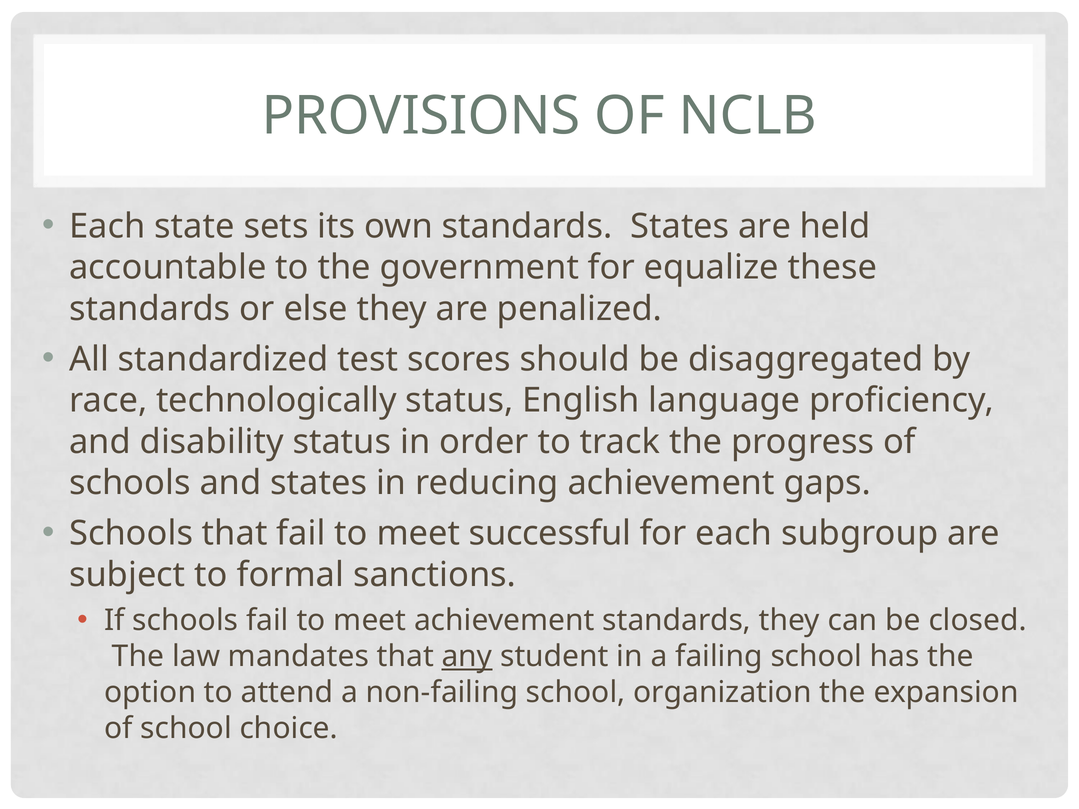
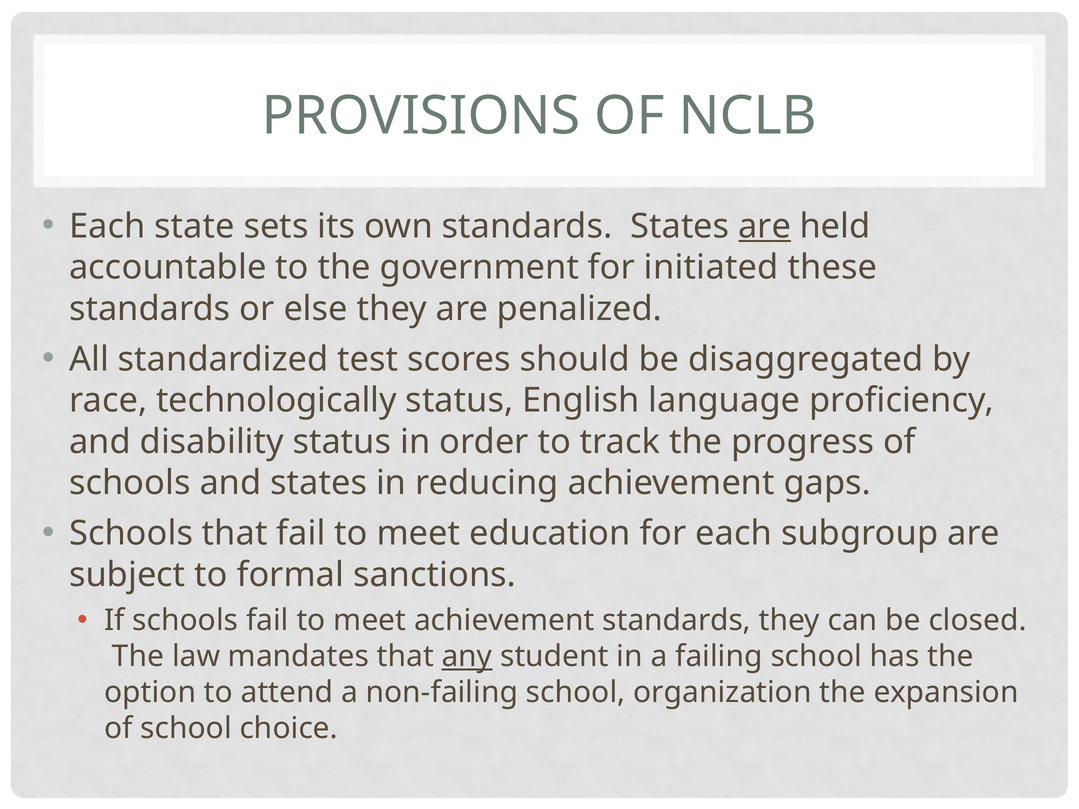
are underline: none -> present (765, 226)
equalize: equalize -> initiated (711, 268)
successful: successful -> education (550, 534)
